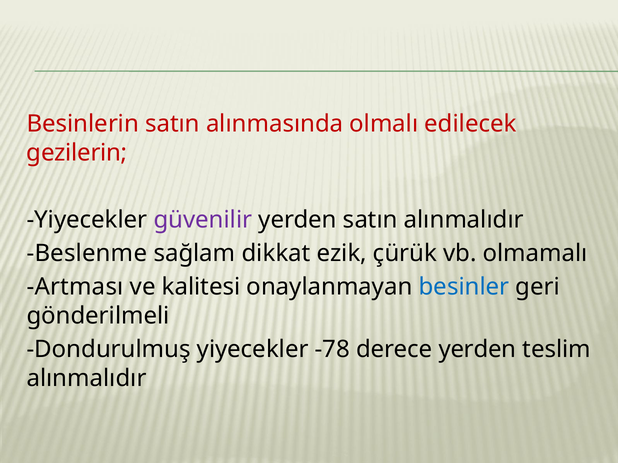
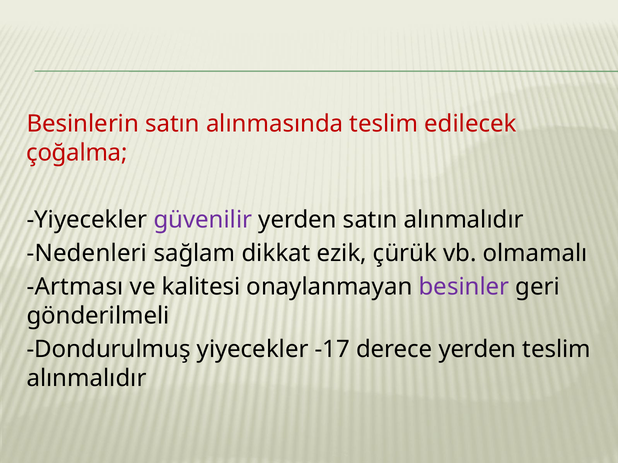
alınmasında olmalı: olmalı -> teslim (384, 124)
gezilerin: gezilerin -> çoğalma (77, 153)
Beslenme: Beslenme -> Nedenleri (87, 254)
besinler colour: blue -> purple (464, 287)
-78: -78 -> -17 (332, 350)
